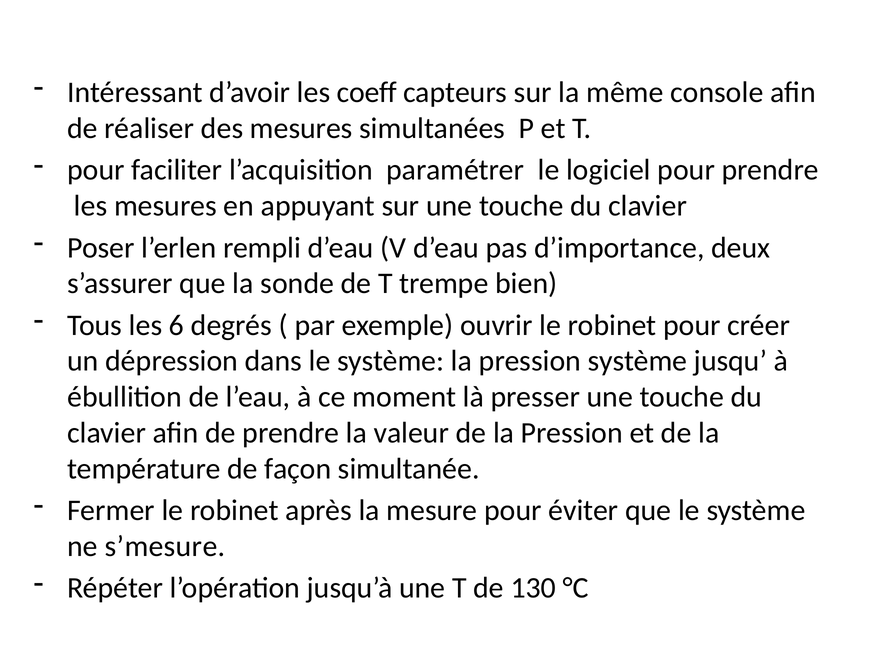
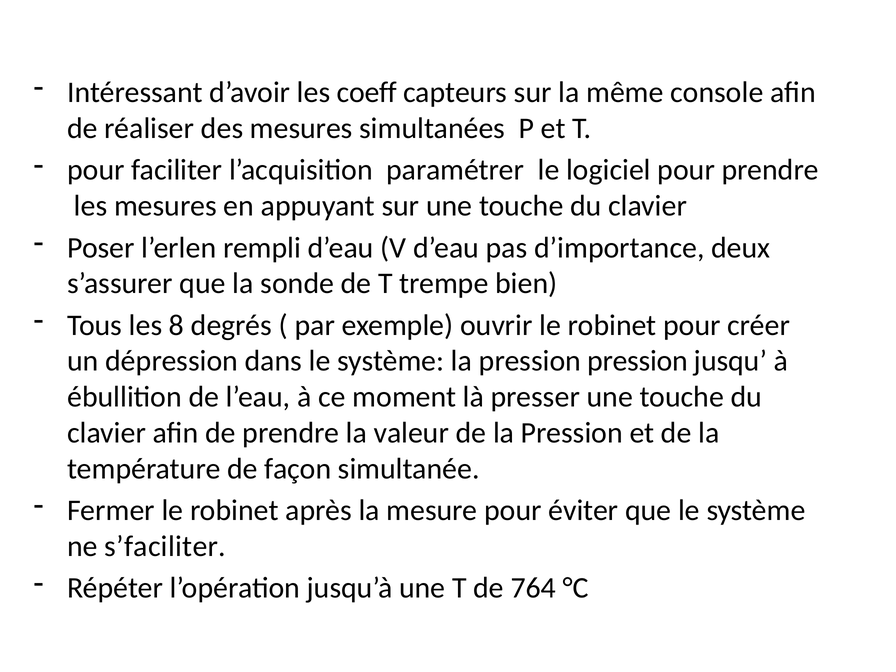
6: 6 -> 8 (177, 325)
pression système: système -> pression (638, 361)
s’mesure: s’mesure -> s’faciliter (165, 546)
130: 130 -> 764 (533, 588)
